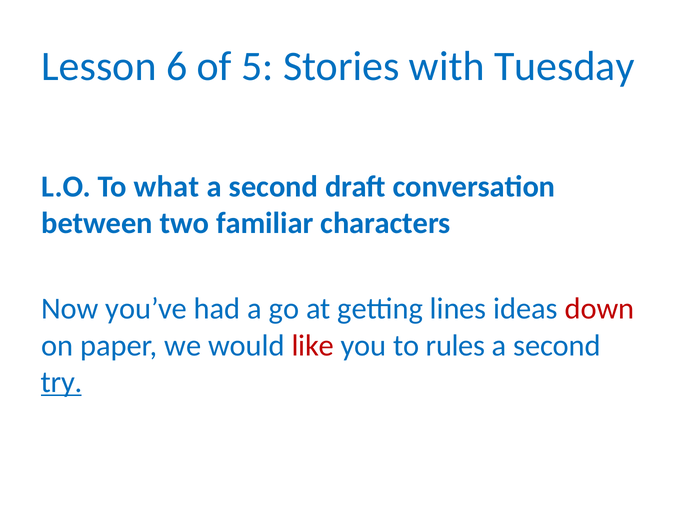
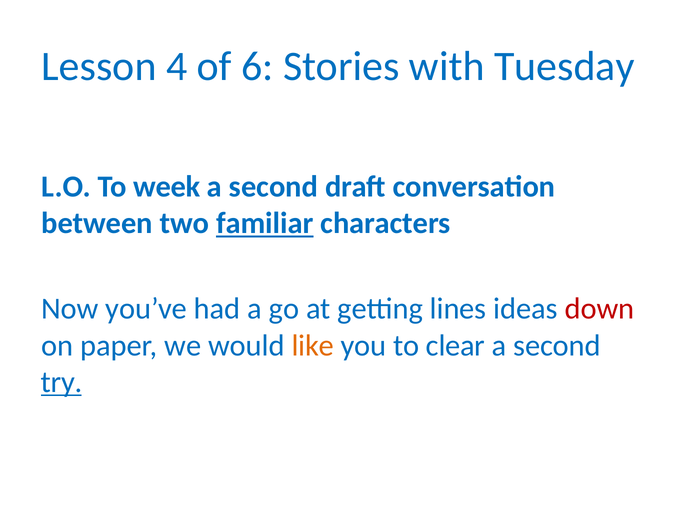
6: 6 -> 4 (177, 66)
5: 5 -> 6 (257, 66)
what: what -> week (167, 187)
familiar underline: none -> present (265, 223)
like colour: red -> orange (313, 345)
rules: rules -> clear (456, 345)
